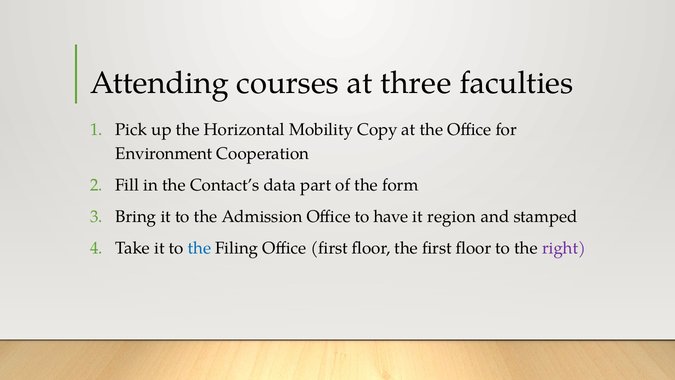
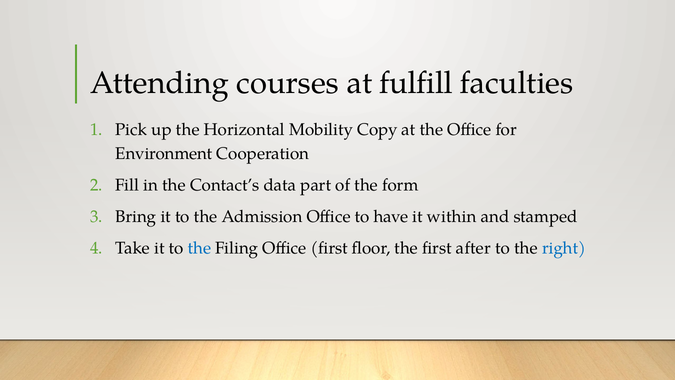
three: three -> fulfill (416, 83)
region: region -> within (452, 216)
the first floor: floor -> after (473, 248)
right colour: purple -> blue (564, 248)
